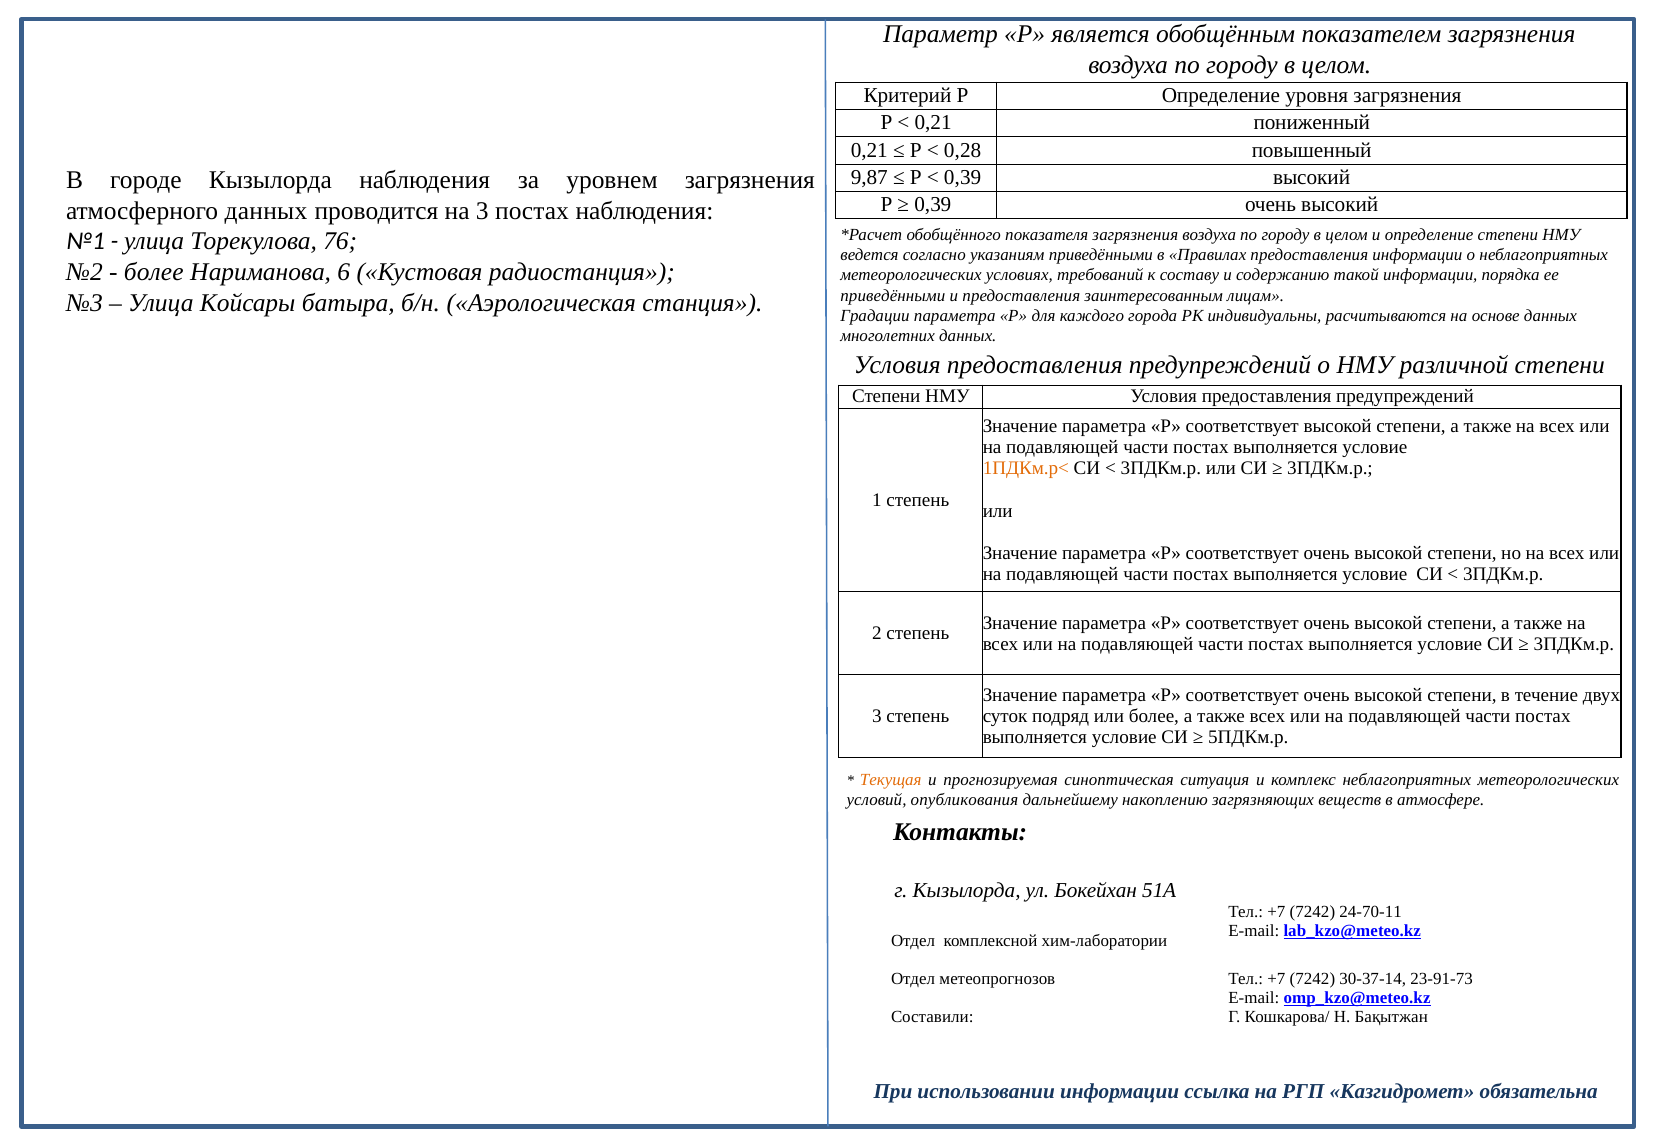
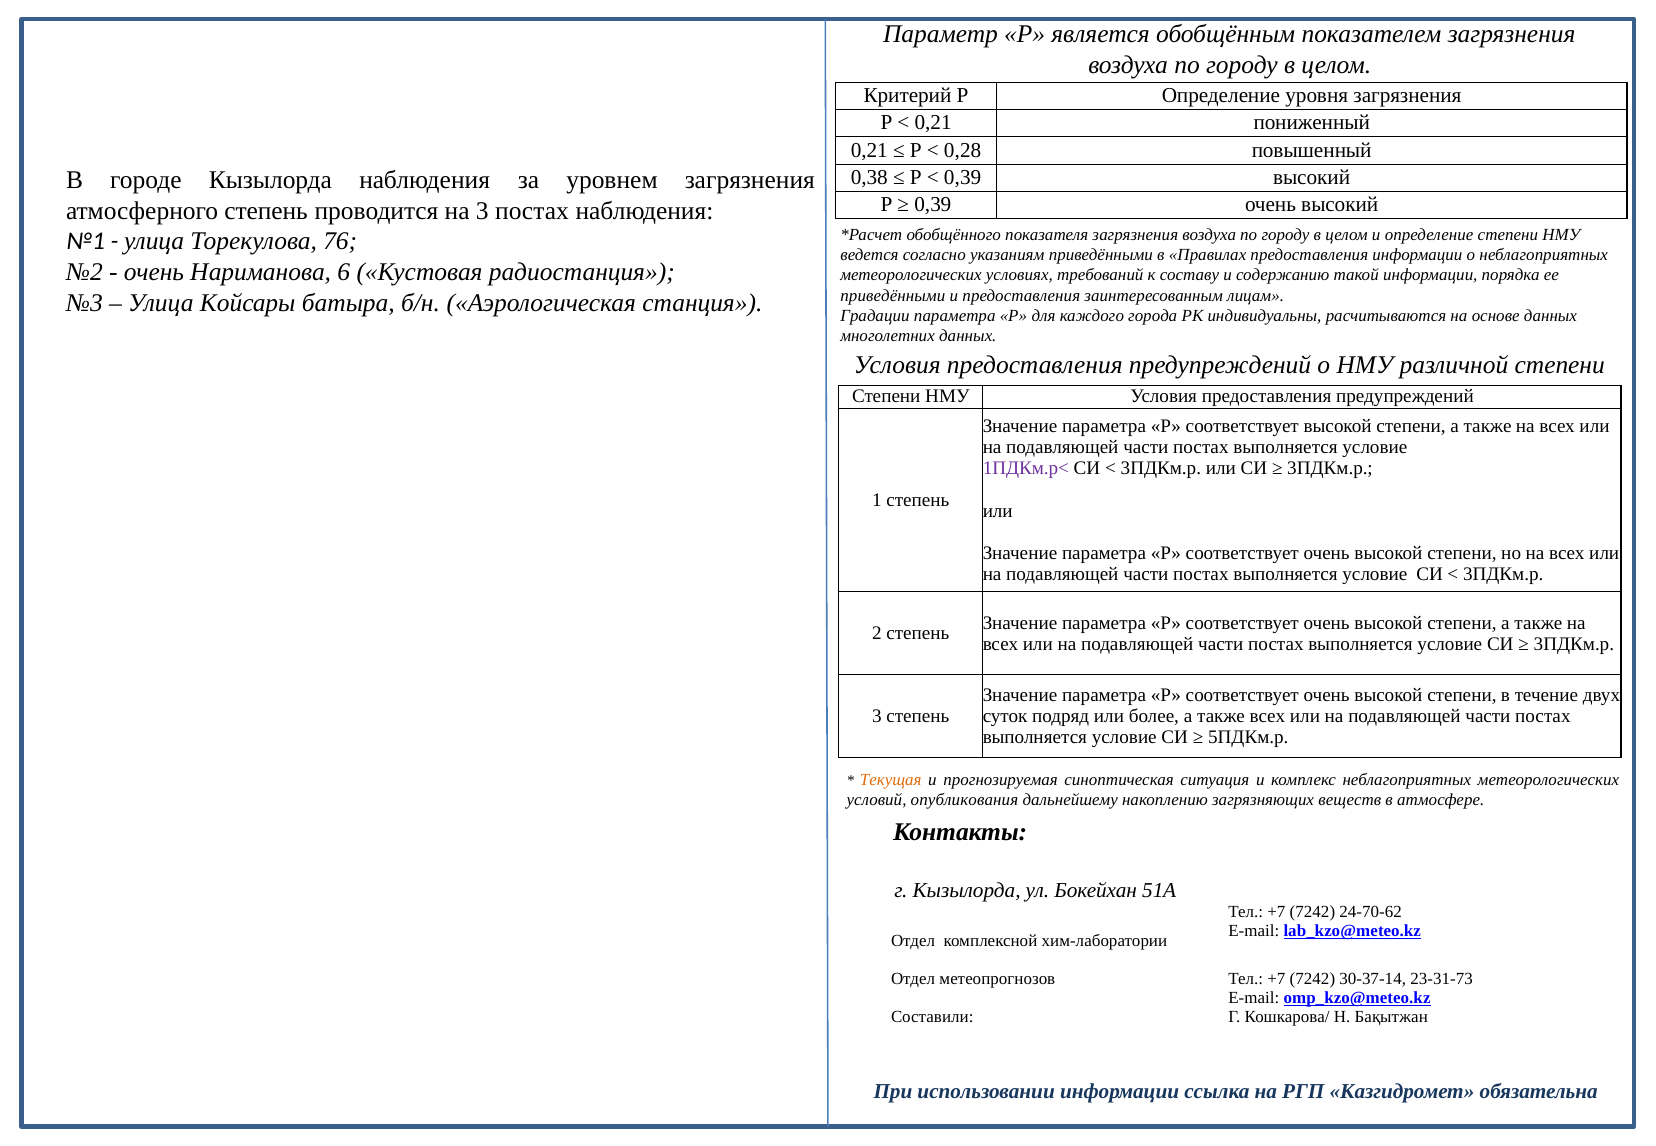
9,87: 9,87 -> 0,38 (869, 178)
атмосферного данных: данных -> степень (266, 211)
более: более -> очень (154, 272)
1ПДКм.р< colour: orange -> purple (1026, 469)
24-70-11: 24-70-11 -> 24-70-62 (1371, 913)
23-91-73: 23-91-73 -> 23-31-73 (1442, 980)
